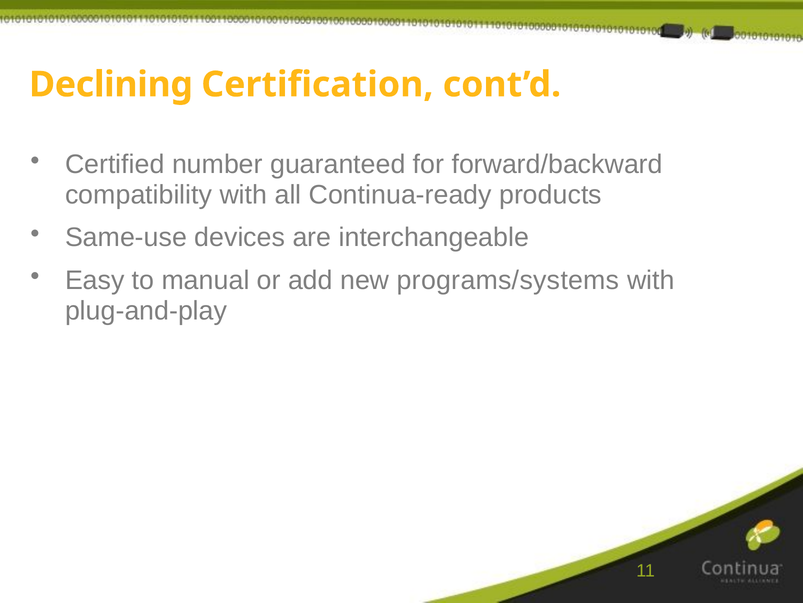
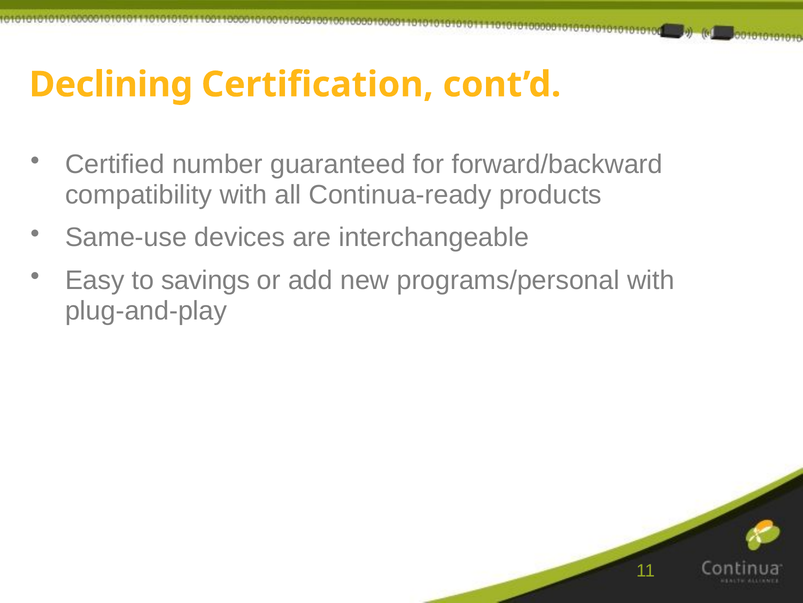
manual: manual -> savings (206, 280)
programs/systems: programs/systems -> programs/personal (508, 280)
